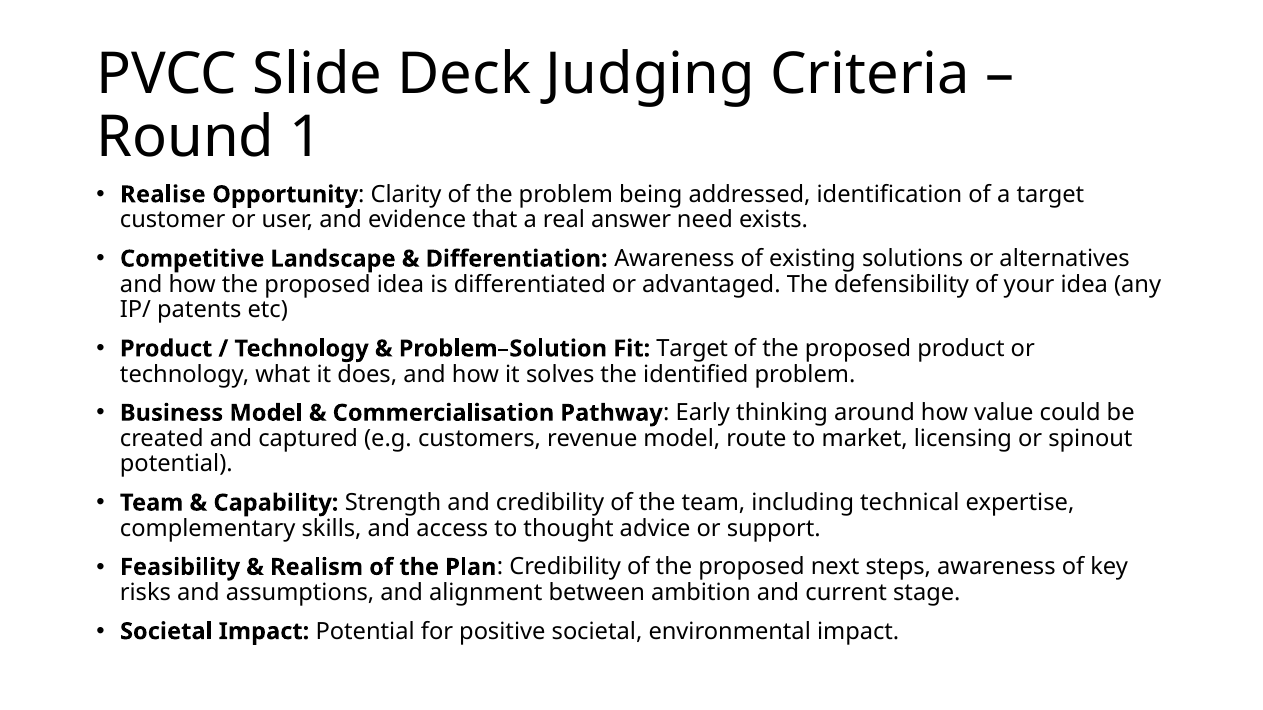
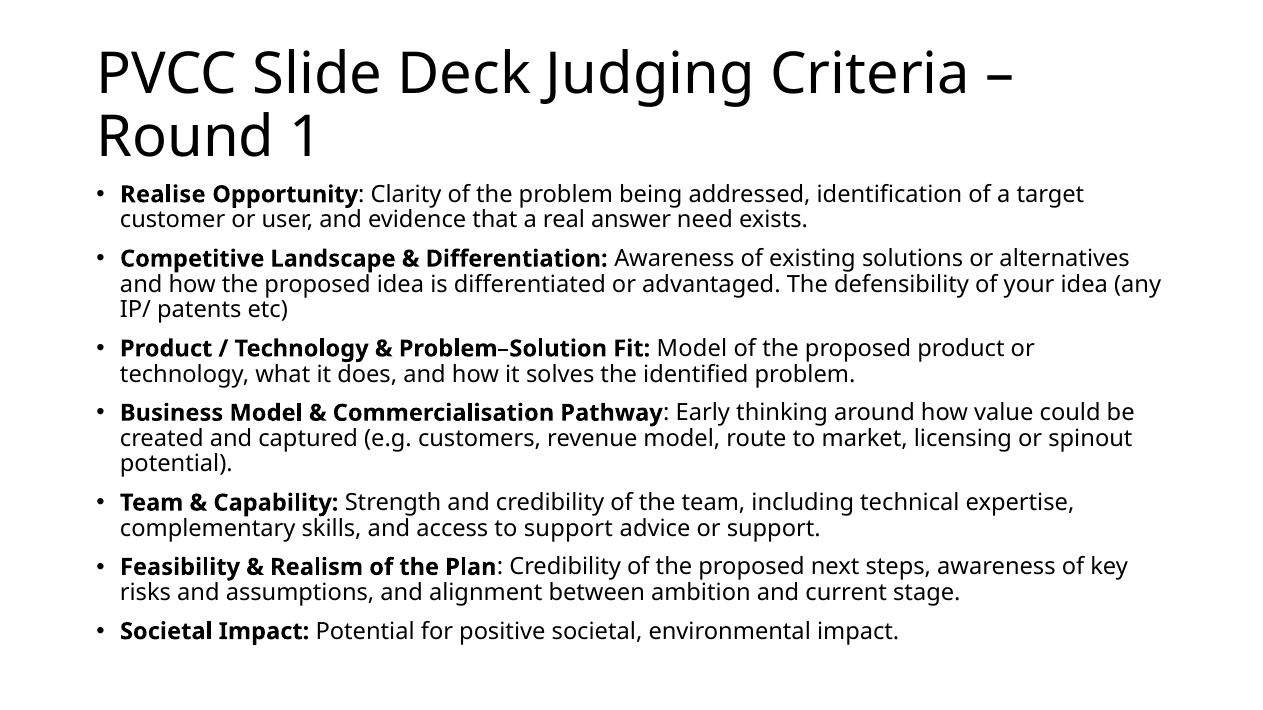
Fit Target: Target -> Model (692, 349)
to thought: thought -> support (568, 529)
